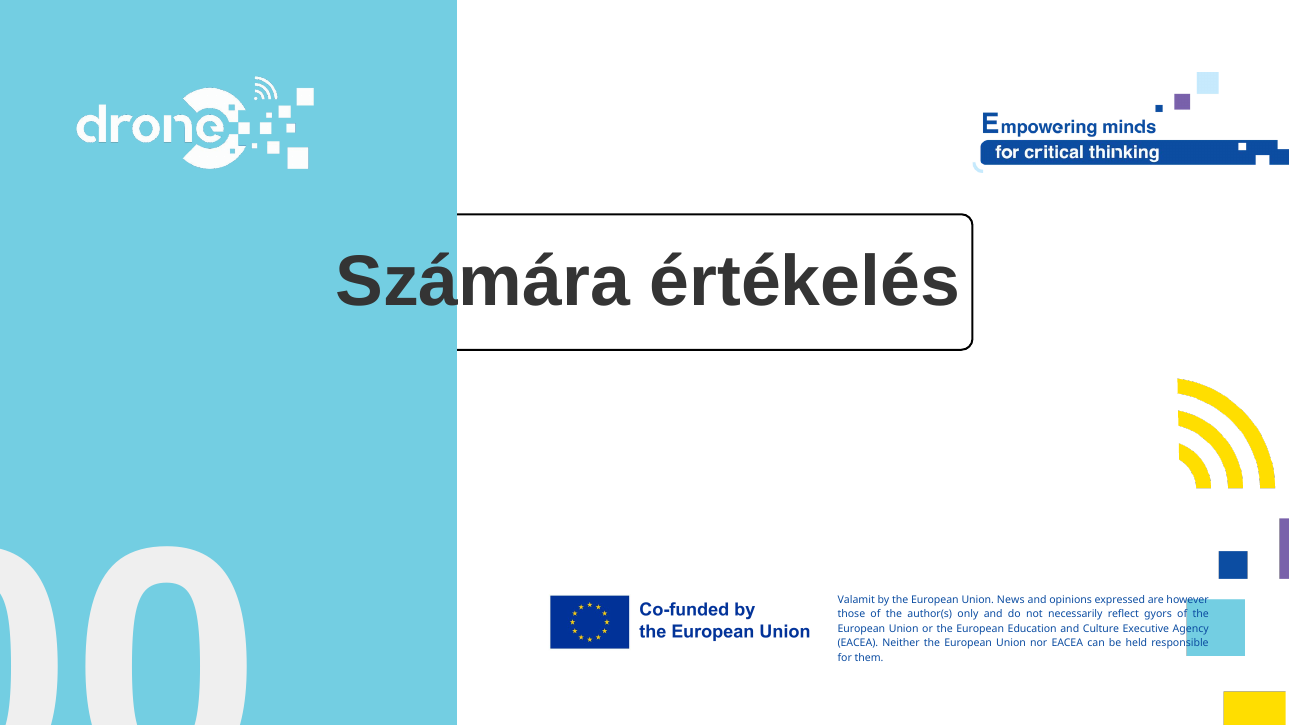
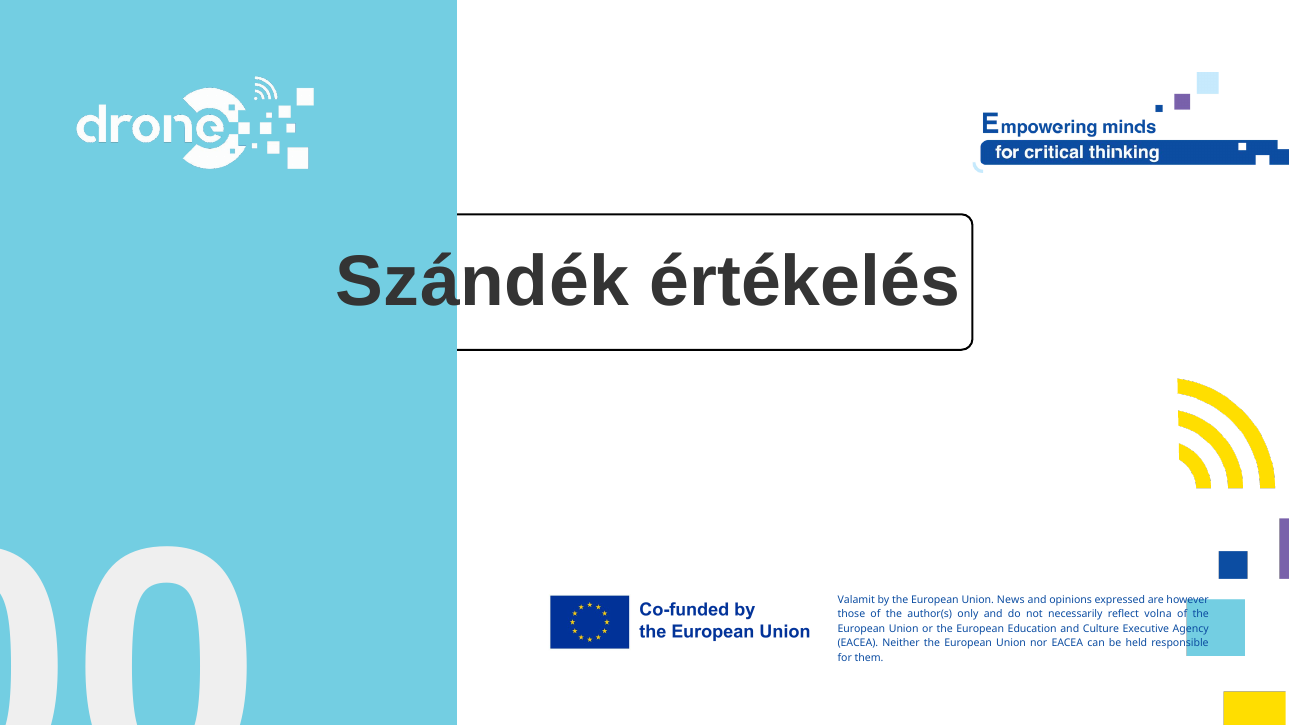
Számára: Számára -> Szándék (482, 282)
gyors: gyors -> volna (1158, 614)
